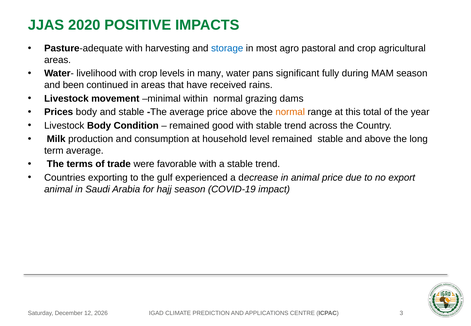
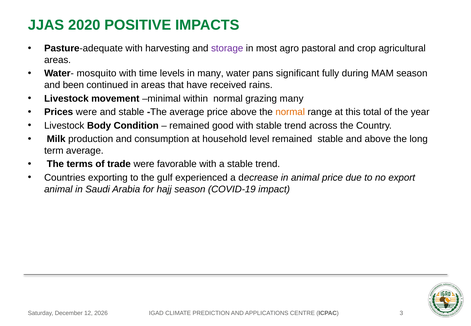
storage colour: blue -> purple (227, 48)
livelihood: livelihood -> mosquito (96, 73)
with crop: crop -> time (148, 73)
grazing dams: dams -> many (292, 99)
Prices body: body -> were (86, 112)
